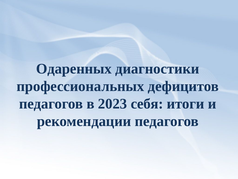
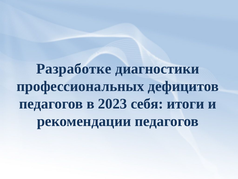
Одаренных: Одаренных -> Разработке (74, 69)
